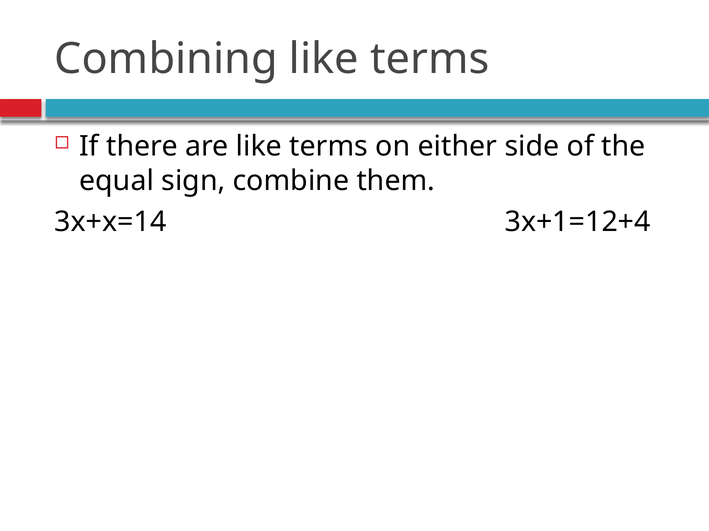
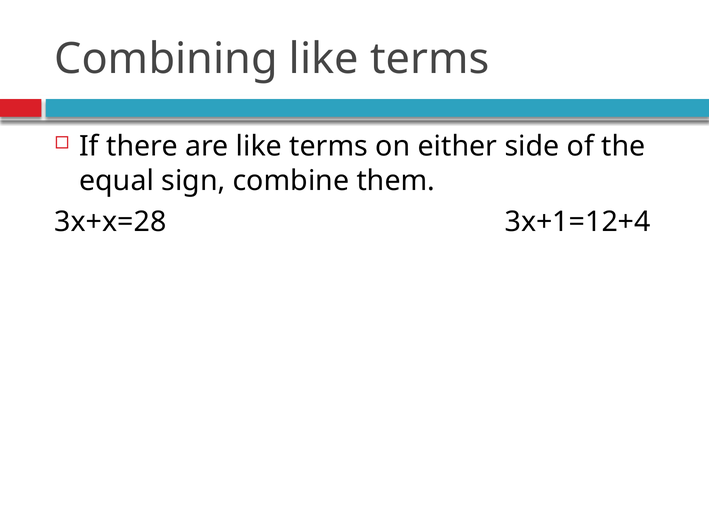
3x+x=14: 3x+x=14 -> 3x+x=28 (110, 222)
